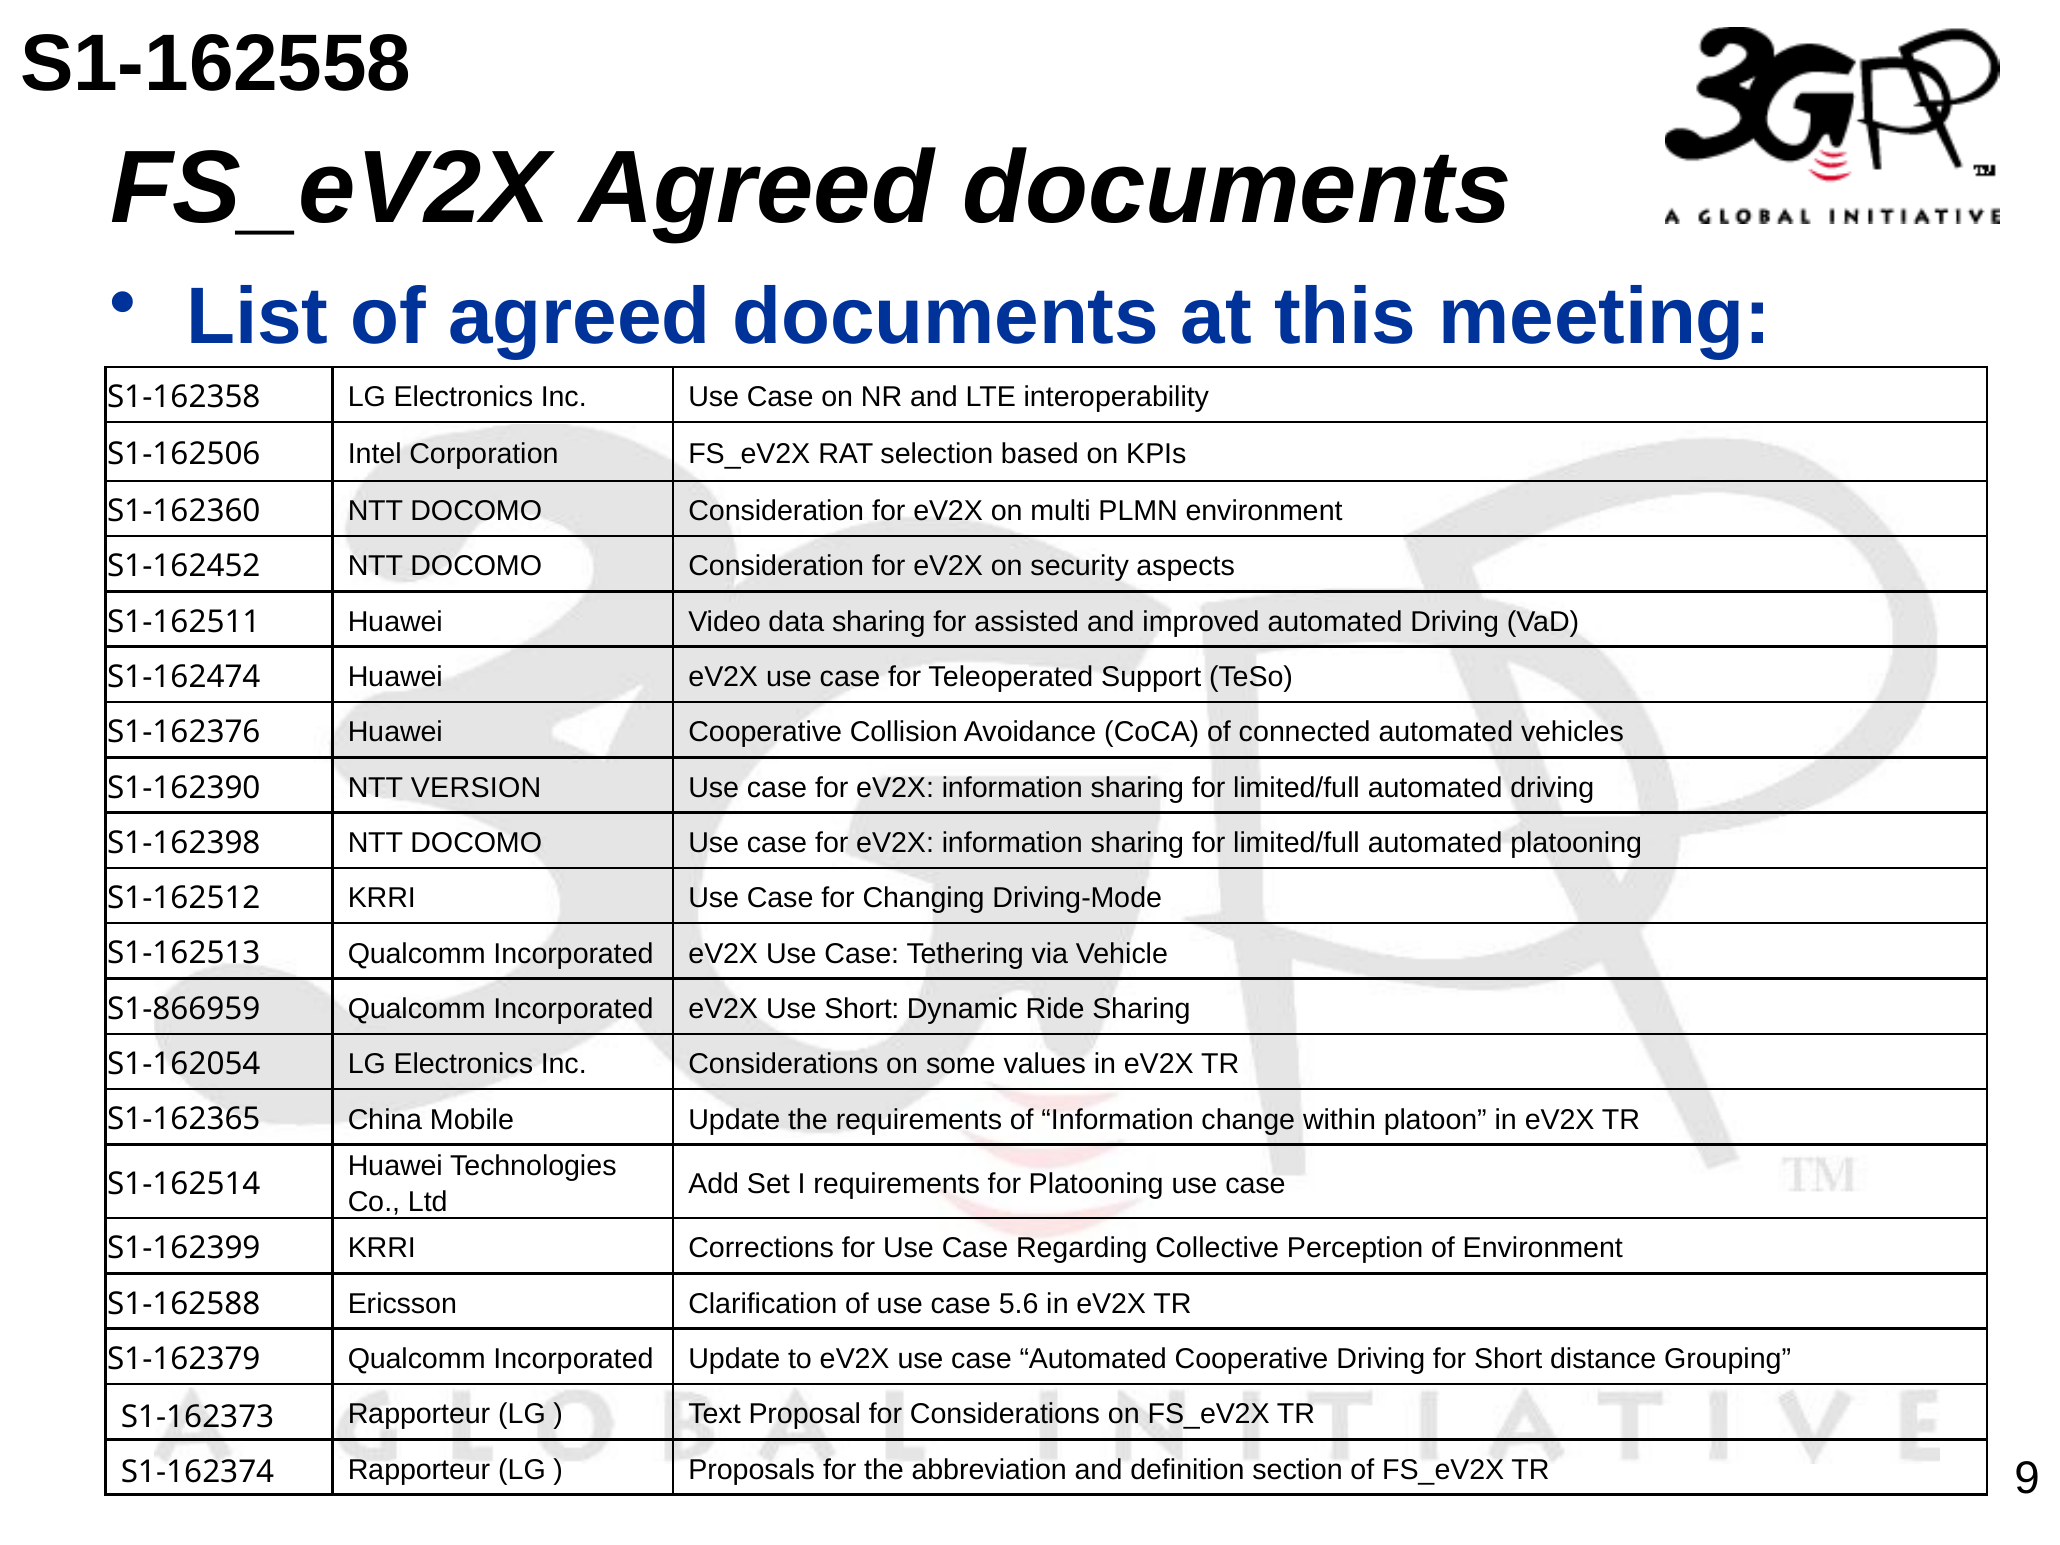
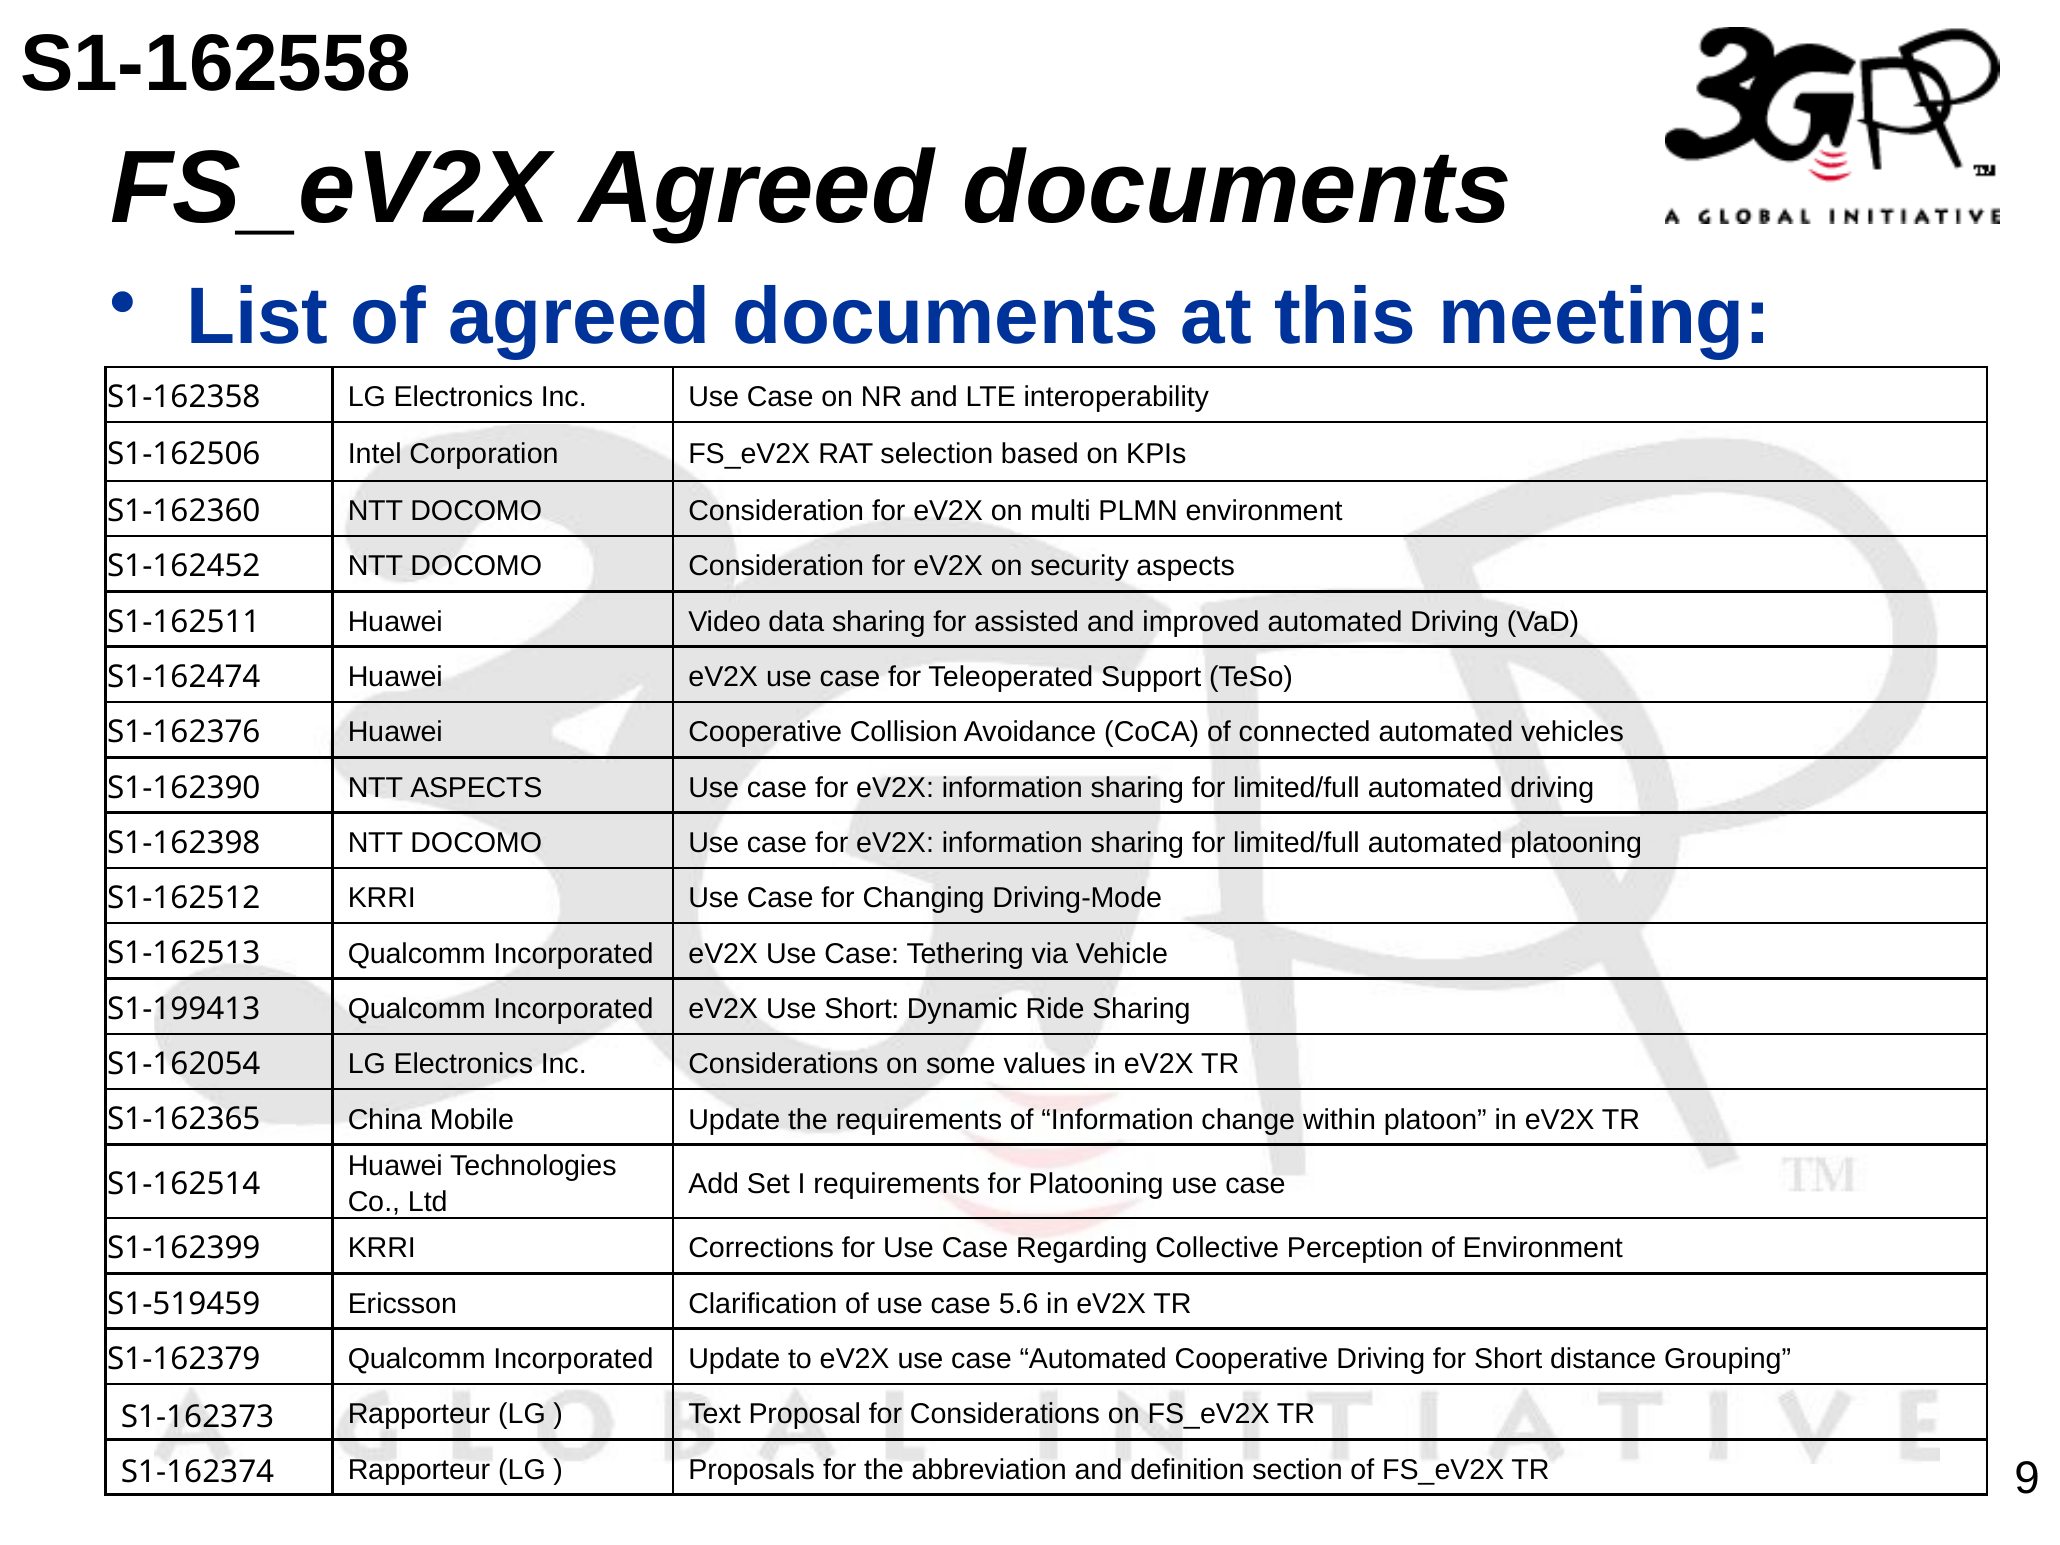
NTT VERSION: VERSION -> ASPECTS (476, 788)
S1-866959: S1-866959 -> S1-199413 (184, 1009)
S1-162588: S1-162588 -> S1-519459 (184, 1304)
